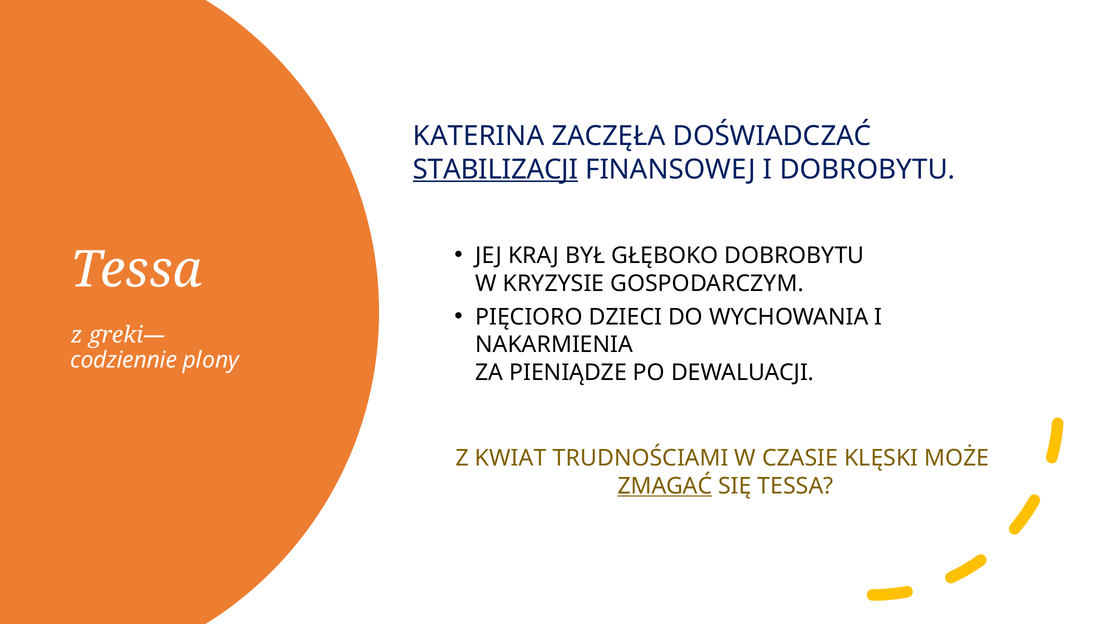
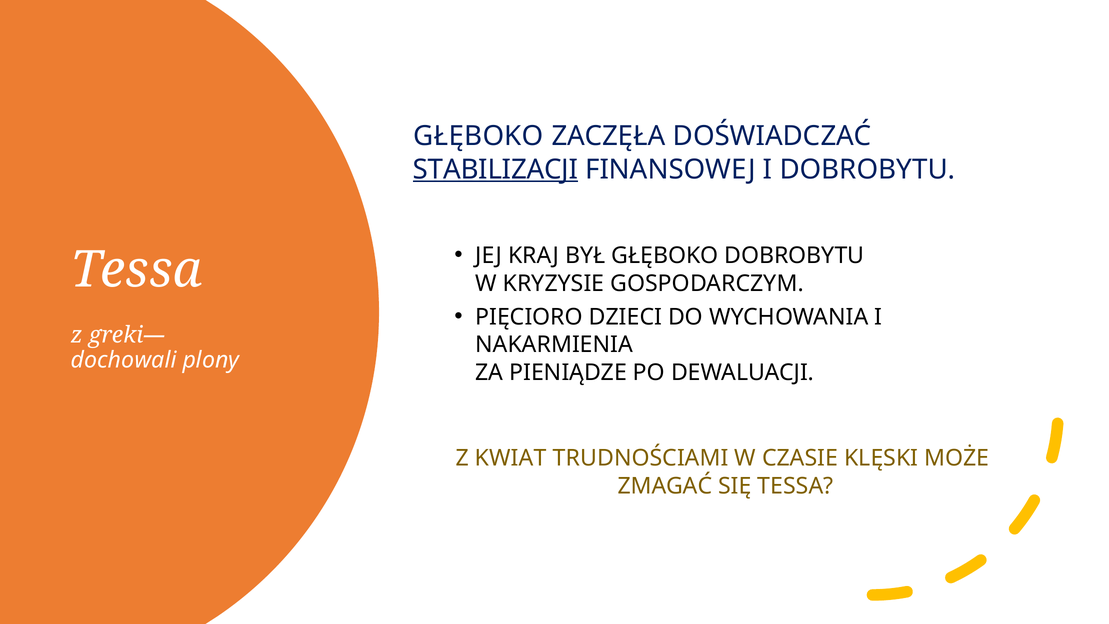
KATERINA: KATERINA -> GŁĘBOKO (478, 136)
codziennie: codziennie -> dochowali (124, 360)
ZMAGAĆ underline: present -> none (665, 486)
